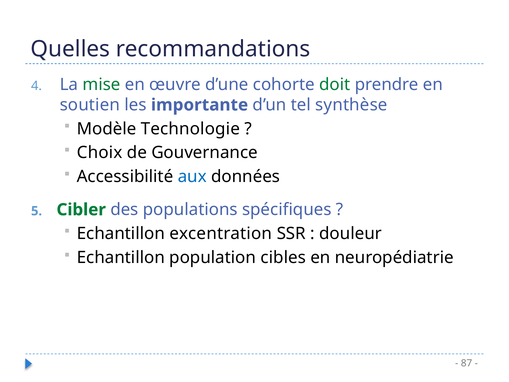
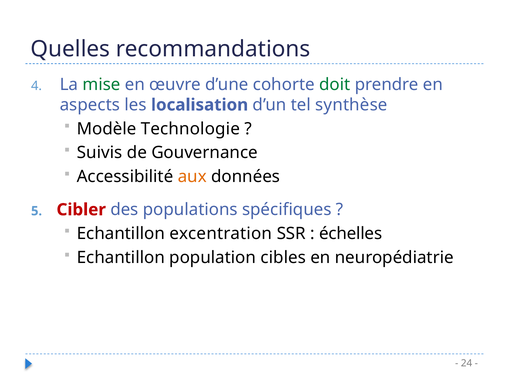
soutien: soutien -> aspects (90, 105)
importante: importante -> localisation (200, 105)
Choix: Choix -> Suivis (100, 153)
aux colour: blue -> orange (192, 176)
Cibler colour: green -> red (81, 210)
douleur: douleur -> échelles (351, 233)
87: 87 -> 24 (467, 363)
